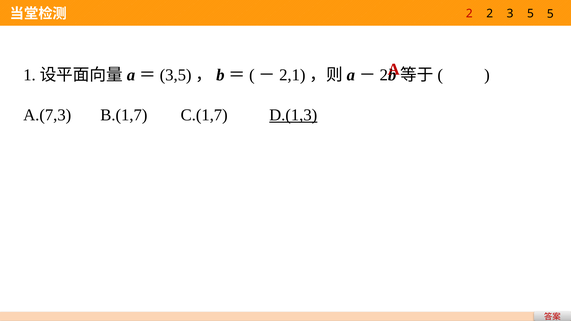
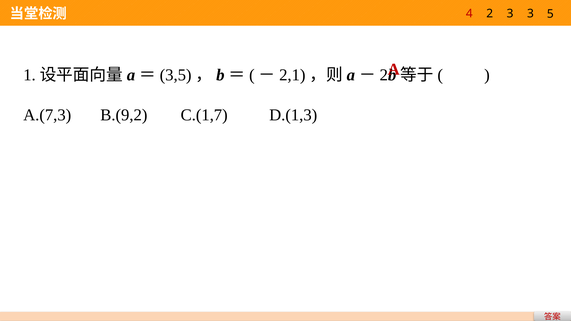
2: 2 -> 4 (469, 14)
3 5: 5 -> 3 (530, 14)
B.(1,7: B.(1,7 -> B.(9,2 (124, 115)
D.(1,3 underline: present -> none (293, 115)
